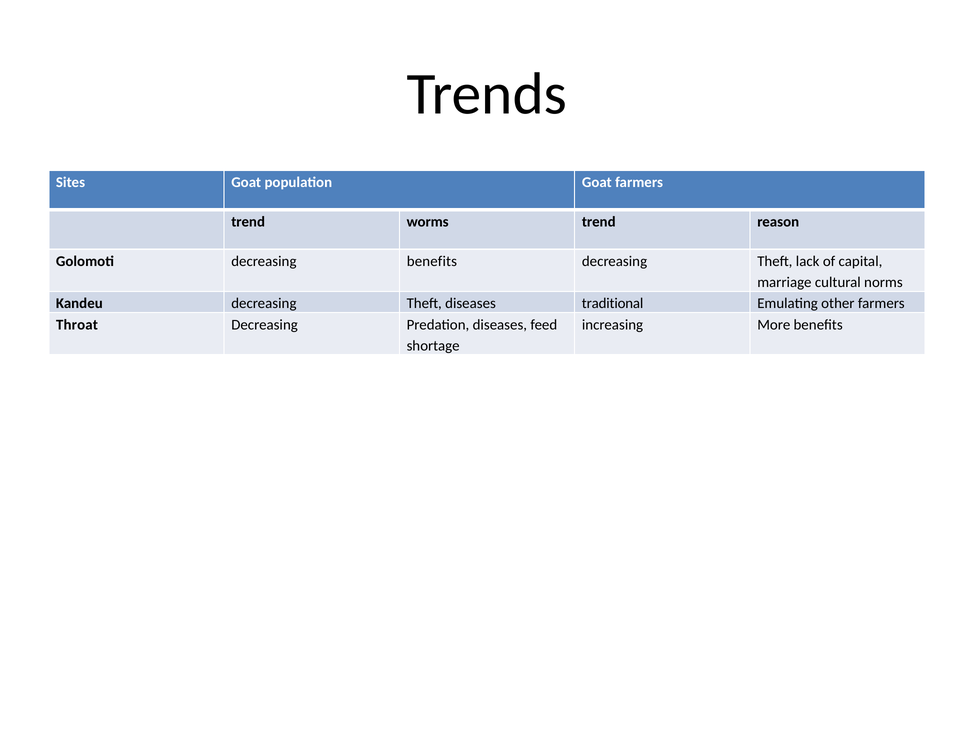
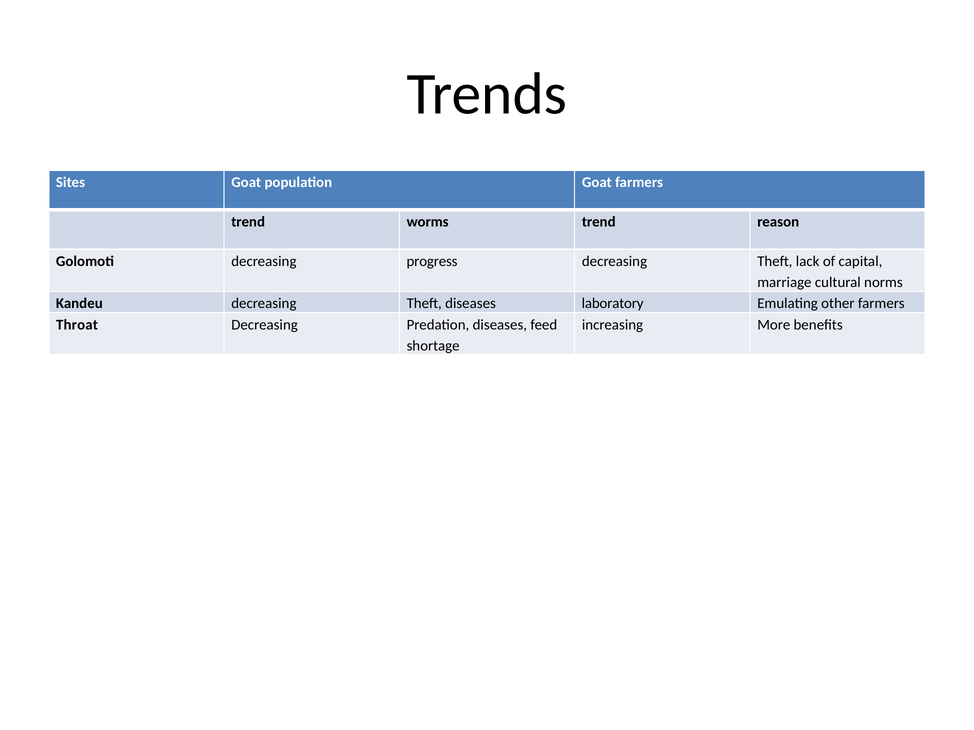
decreasing benefits: benefits -> progress (432, 262)
traditional: traditional -> laboratory (613, 304)
